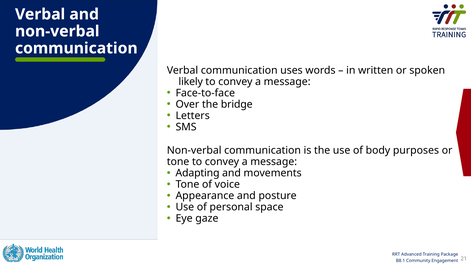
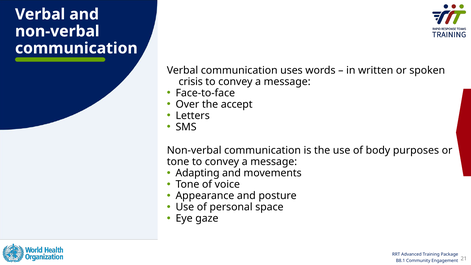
likely: likely -> crisis (191, 82)
bridge: bridge -> accept (237, 104)
